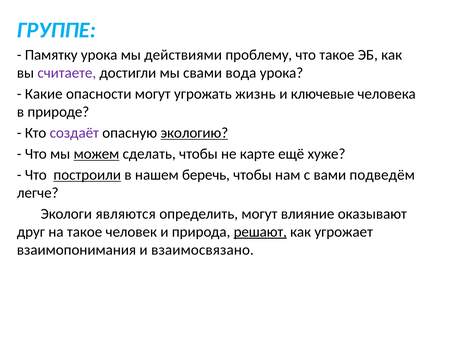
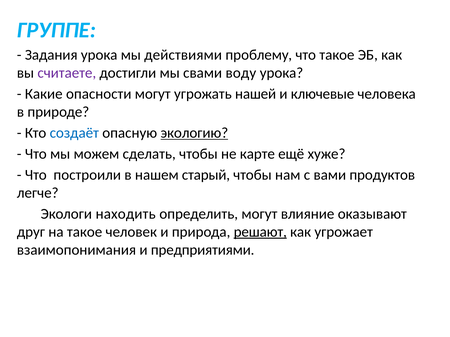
Памятку: Памятку -> Задания (51, 55)
вода: вода -> воду (241, 73)
жизнь: жизнь -> нашей (256, 94)
создаёт colour: purple -> blue (74, 133)
можем underline: present -> none (96, 154)
построили underline: present -> none (87, 175)
беречь: беречь -> старый (206, 175)
подведём: подведём -> продуктов (382, 175)
являются: являются -> находить (126, 214)
взаимосвязано: взаимосвязано -> предприятиями (203, 250)
